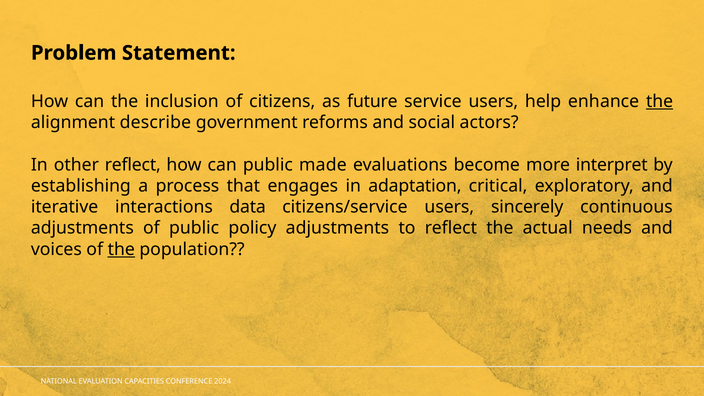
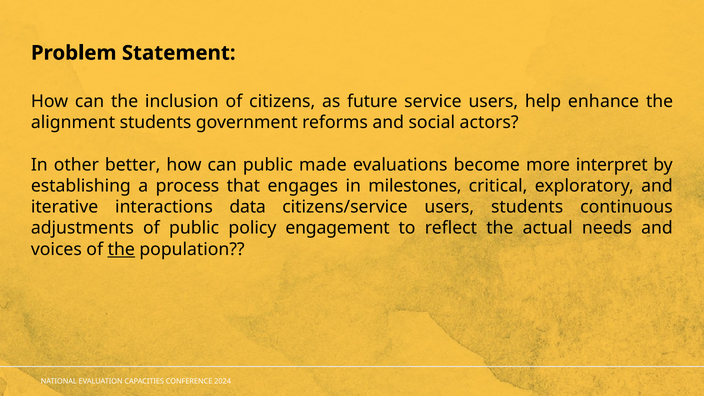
the underline: present -> none (660, 101)
alignment describe: describe -> students (156, 123)
other reflect: reflect -> better (133, 165)
adaptation: adaptation -> milestones (415, 186)
users sincerely: sincerely -> students (527, 207)
policy adjustments: adjustments -> engagement (338, 228)
